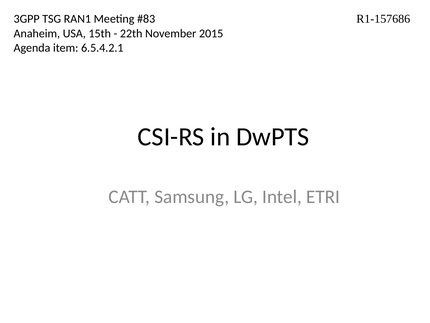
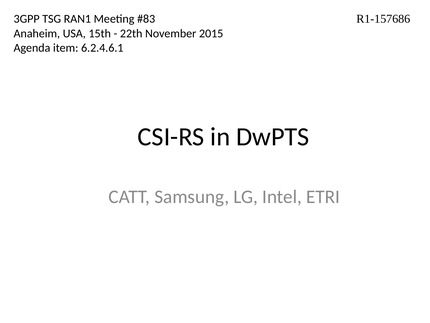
6.5.4.2.1: 6.5.4.2.1 -> 6.2.4.6.1 (102, 48)
